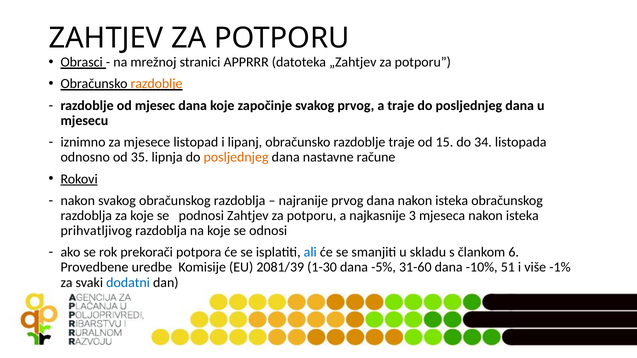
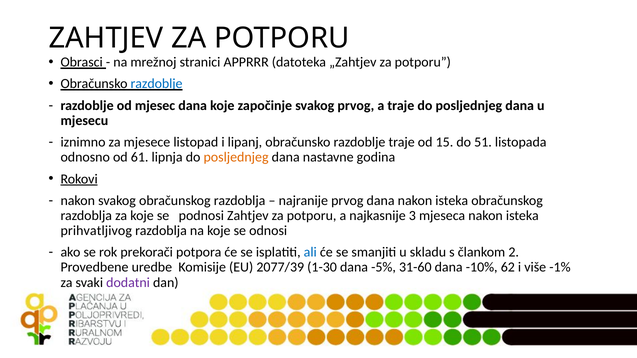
razdoblje colour: orange -> blue (157, 84)
34: 34 -> 51 (483, 142)
35: 35 -> 61 (140, 157)
račune: račune -> godina (376, 157)
6: 6 -> 2 (514, 253)
2081/39: 2081/39 -> 2077/39 (280, 268)
51: 51 -> 62 (508, 268)
dodatni colour: blue -> purple (128, 283)
